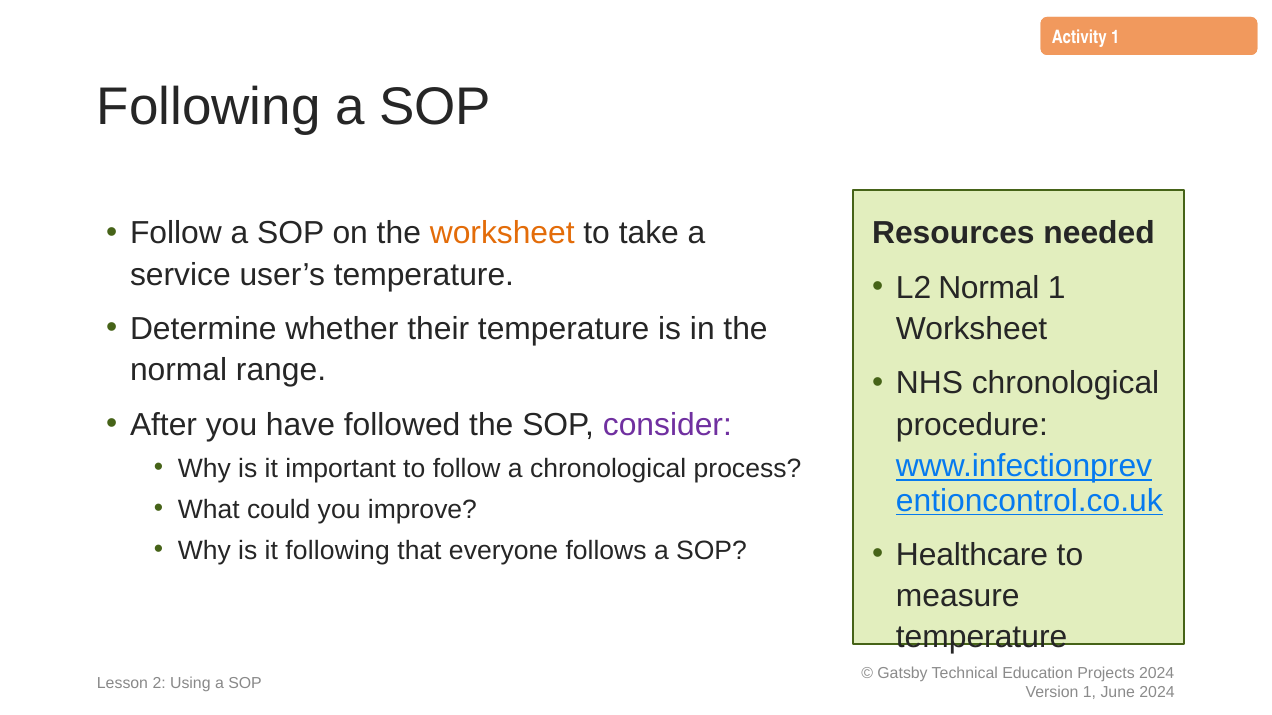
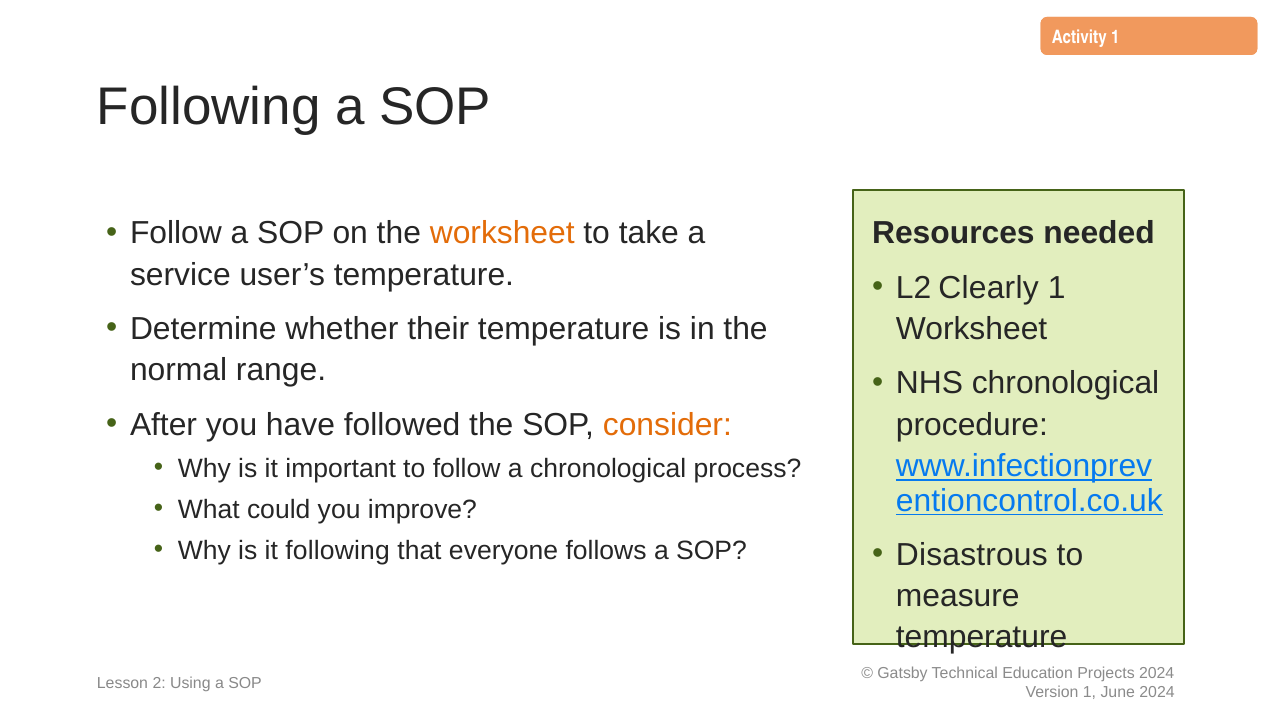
L2 Normal: Normal -> Clearly (989, 288)
consider colour: purple -> orange (667, 425)
Healthcare: Healthcare -> Disastrous (972, 555)
